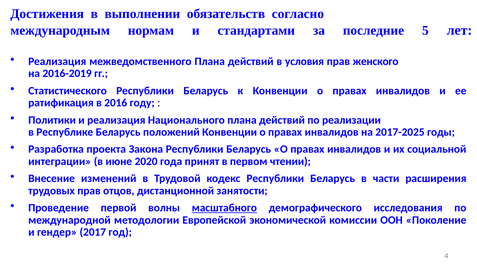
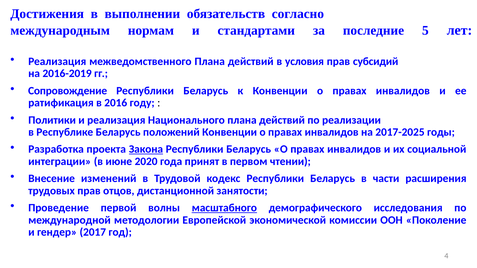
женского: женского -> субсидий (376, 61)
Статистического: Статистического -> Сопровождение (68, 91)
Закона underline: none -> present (146, 149)
